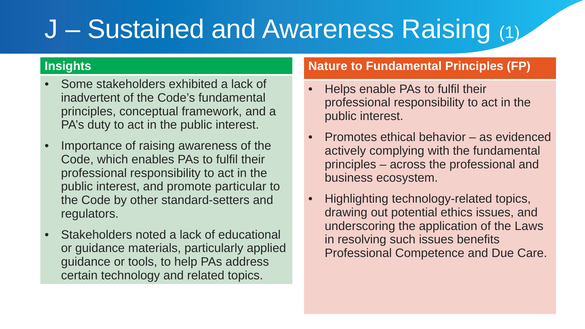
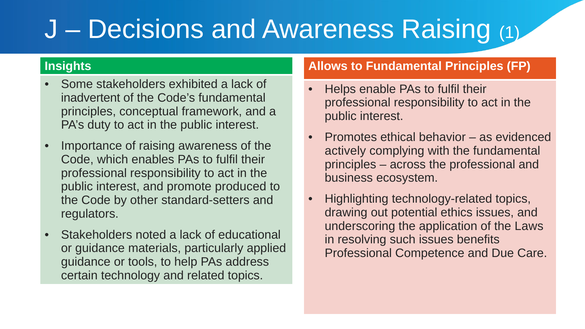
Sustained: Sustained -> Decisions (146, 29)
Nature: Nature -> Allows (328, 66)
particular: particular -> produced (241, 187)
